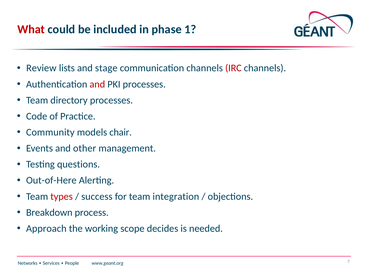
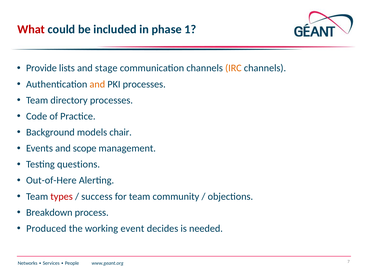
Review: Review -> Provide (41, 68)
IRC colour: red -> orange (233, 68)
and colour: red -> orange (97, 84)
Community: Community -> Background (50, 132)
other: other -> scope (85, 148)
integration: integration -> community (176, 196)
Approach: Approach -> Produced (46, 228)
scope: scope -> event (132, 228)
